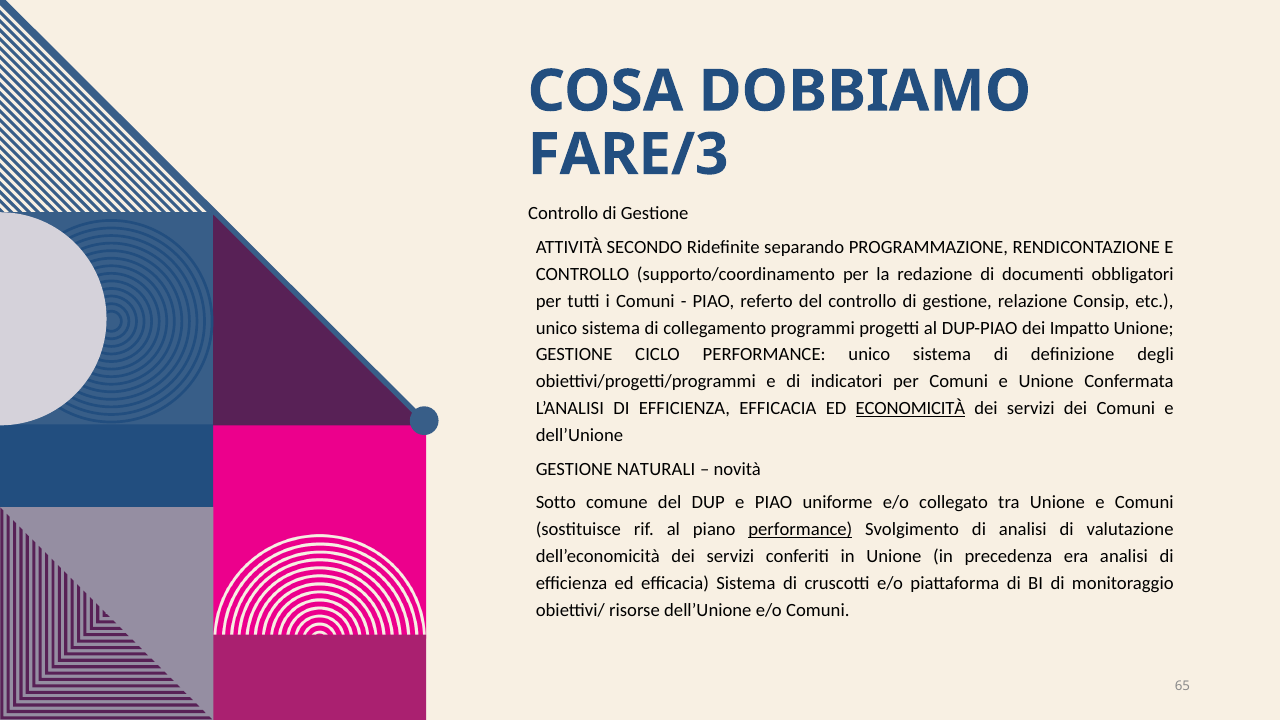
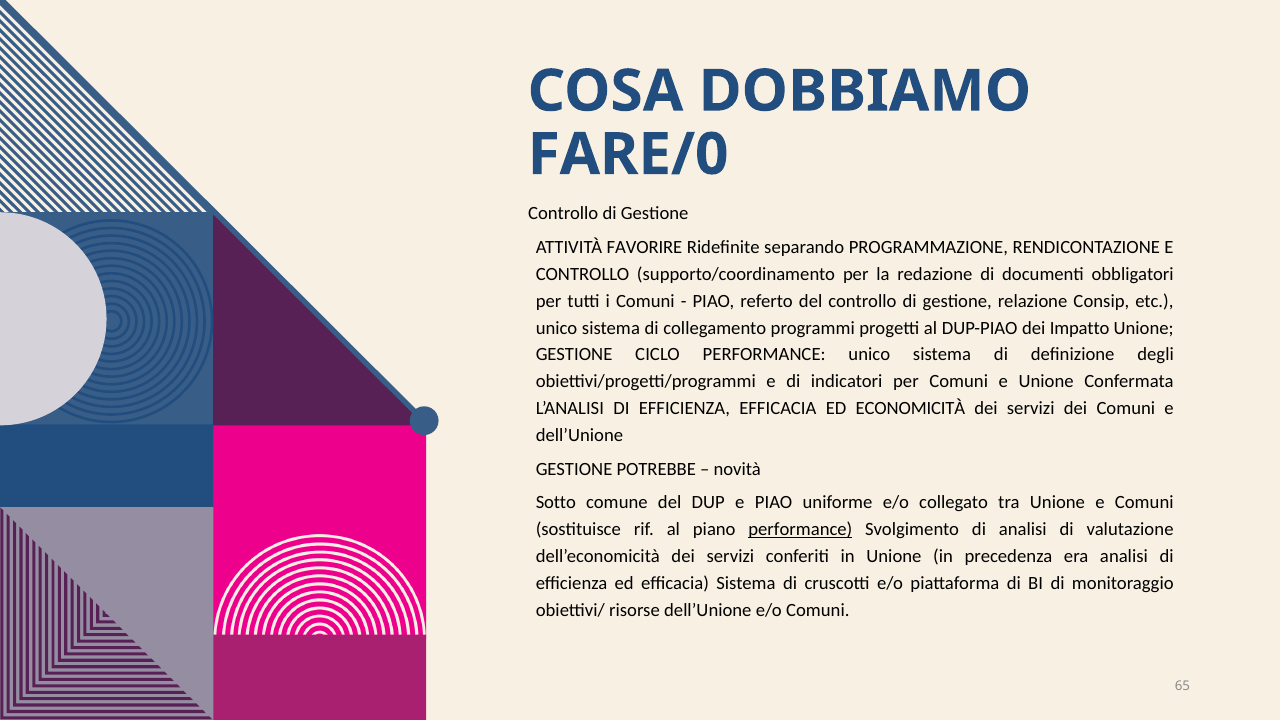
FARE/3: FARE/3 -> FARE/0 (628, 155)
SECONDO: SECONDO -> FAVORIRE (644, 247)
ECONOMICITÀ underline: present -> none (910, 409)
NATURALI: NATURALI -> POTREBBE (656, 469)
